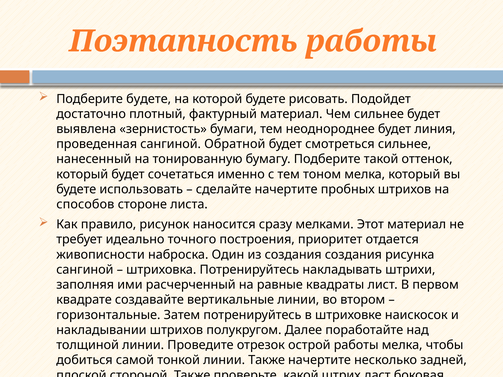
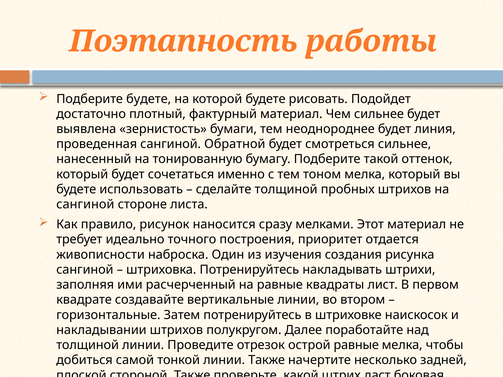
сделайте начертите: начертите -> толщиной (286, 189)
способов: способов -> сангиной (85, 205)
из создания: создания -> изучения (293, 255)
острой работы: работы -> равные (356, 345)
